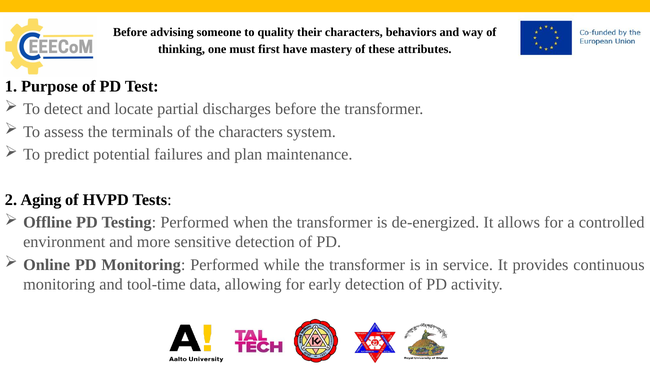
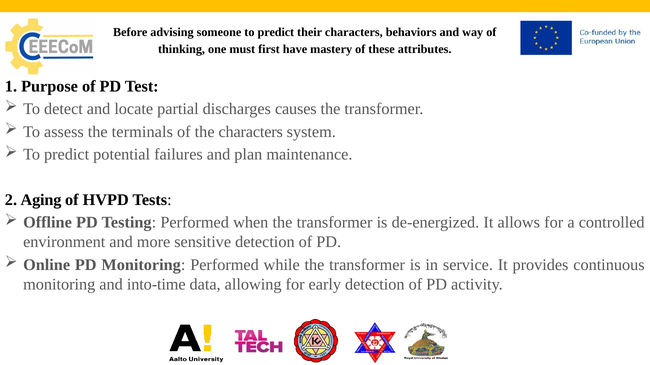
someone to quality: quality -> predict (276, 32)
discharges before: before -> causes (296, 109)
tool-time: tool-time -> into-time (156, 285)
